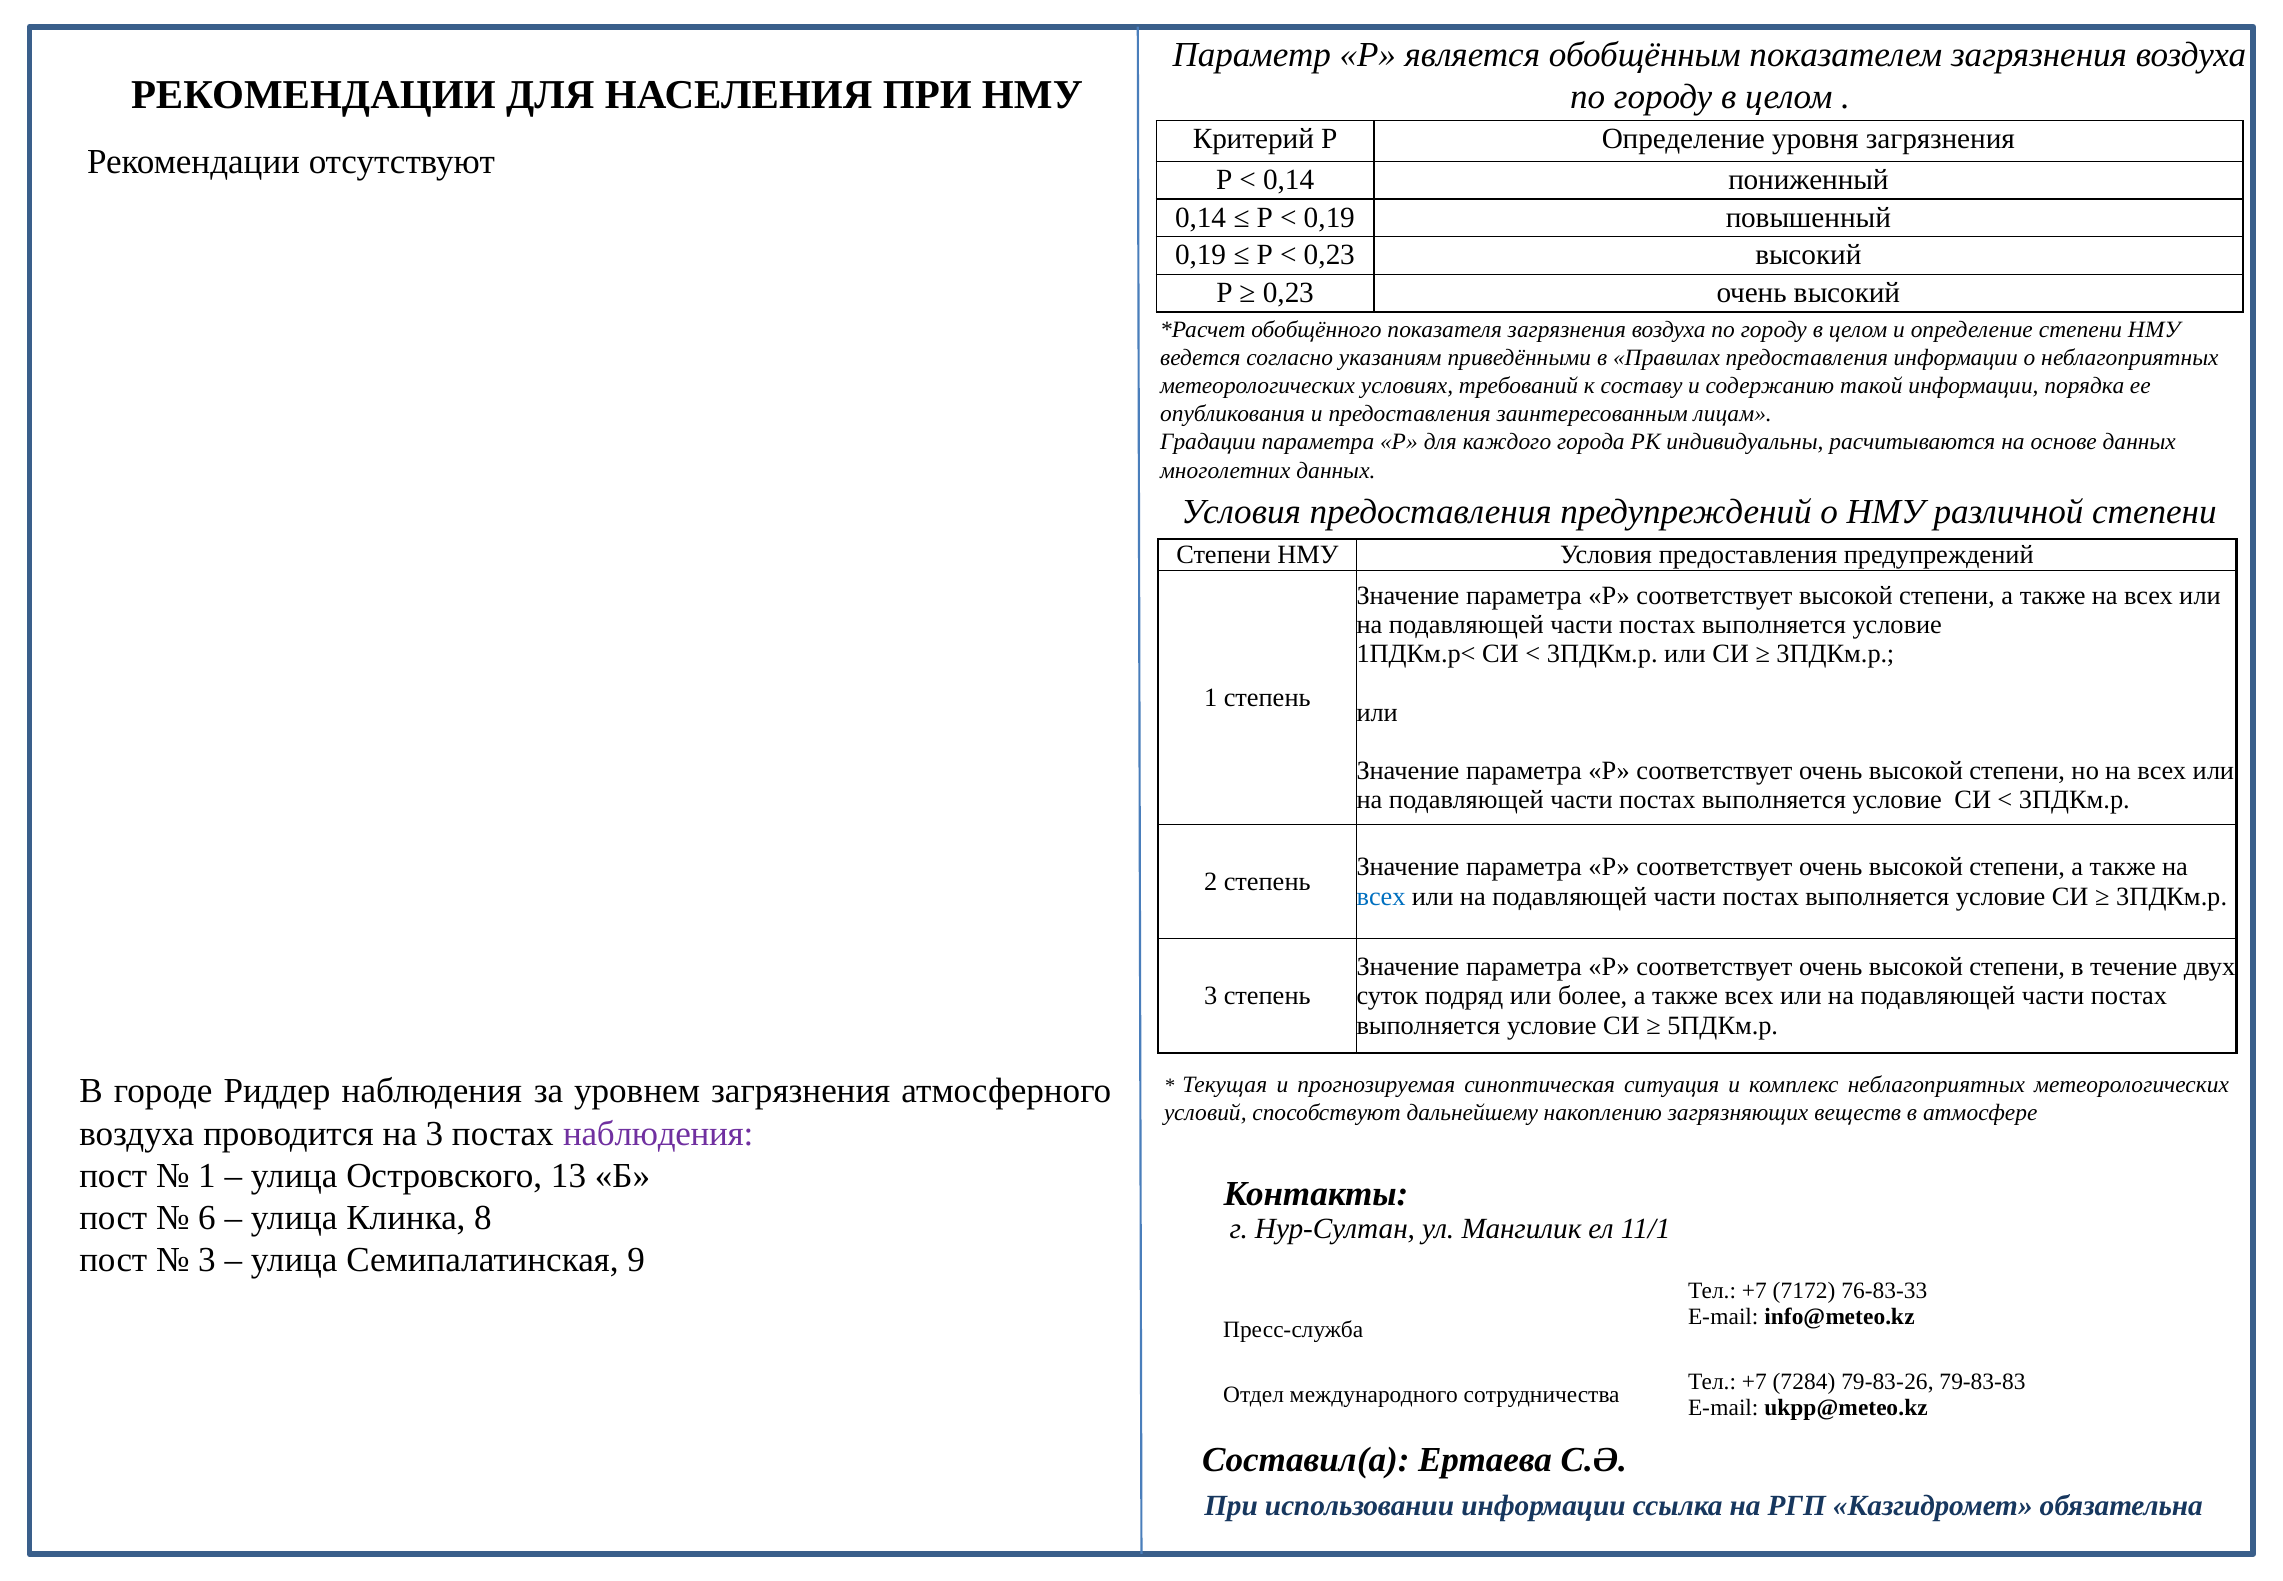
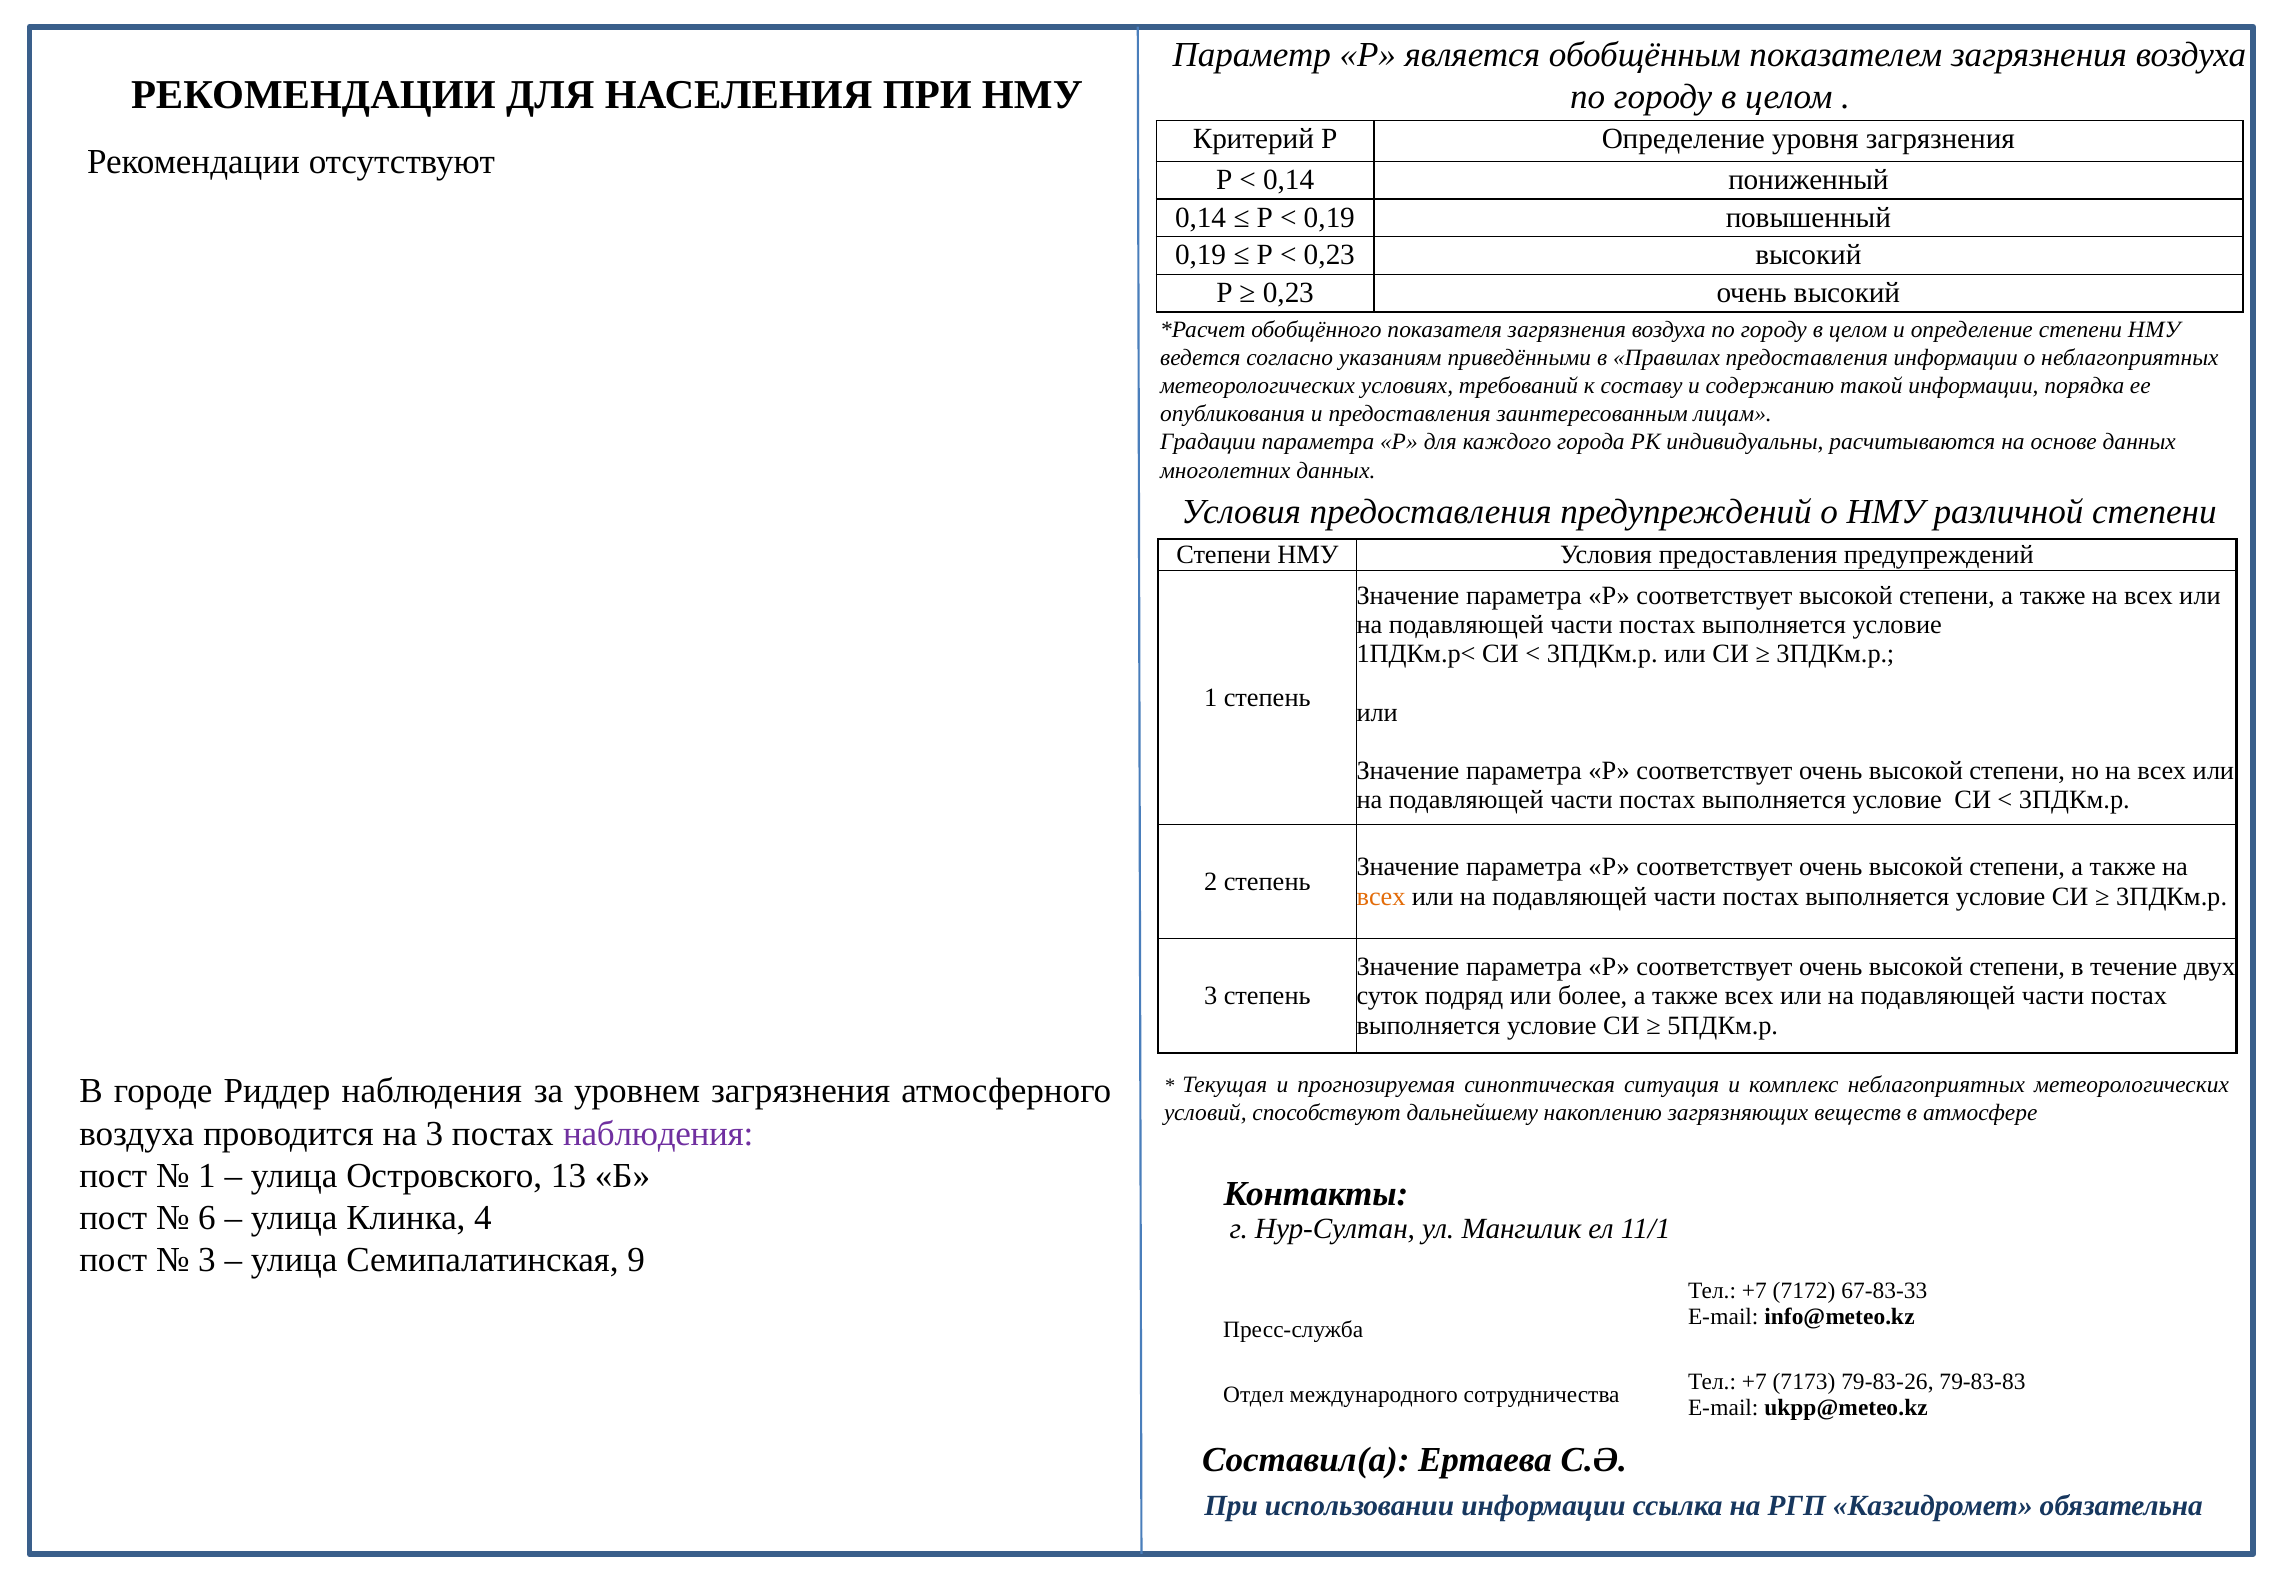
всех colour: blue -> orange (1381, 896)
8: 8 -> 4 (483, 1217)
76-83-33: 76-83-33 -> 67-83-33 (1884, 1290)
7284: 7284 -> 7173 (1804, 1382)
